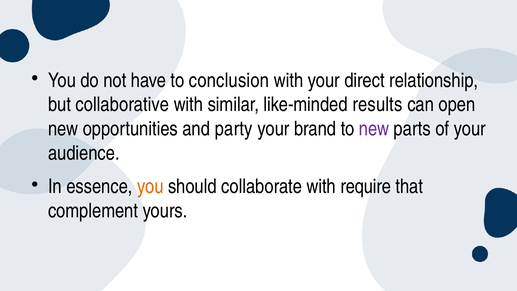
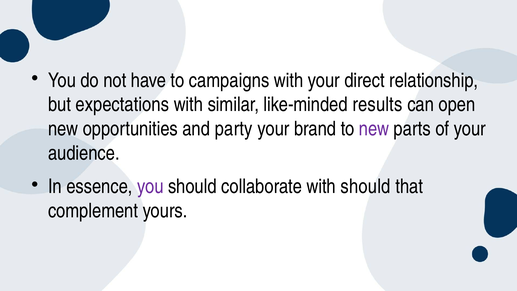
conclusion: conclusion -> campaigns (229, 80)
collaborative: collaborative -> expectations (122, 105)
you colour: orange -> purple (150, 187)
with require: require -> should (366, 187)
